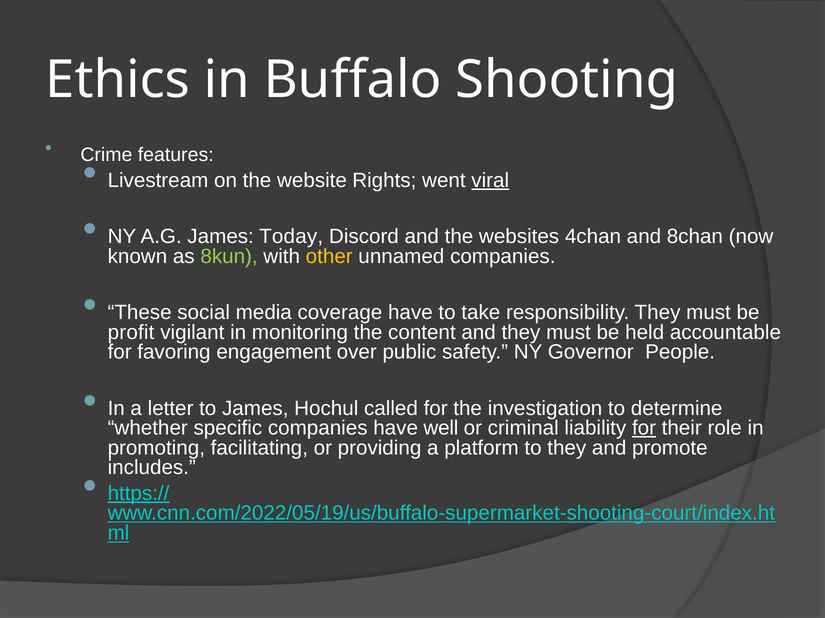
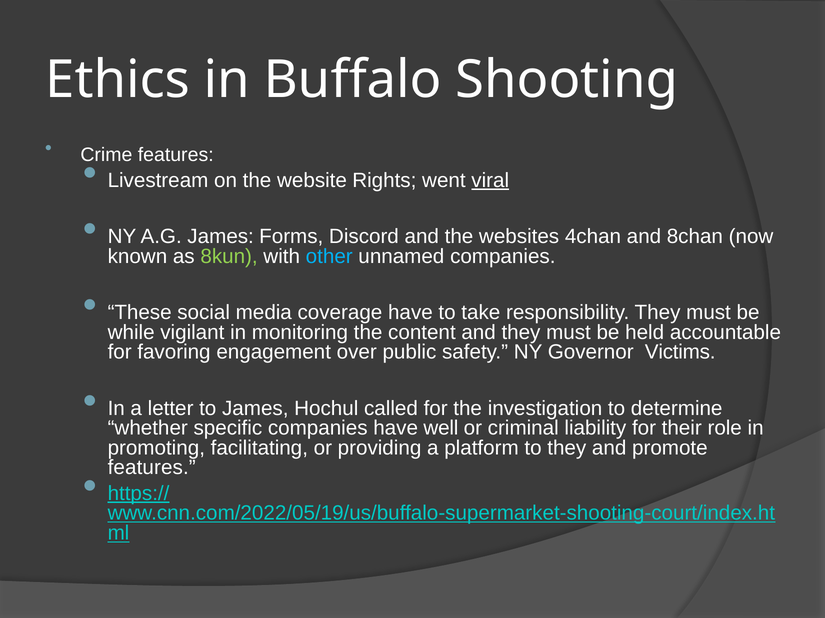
Today: Today -> Forms (291, 237)
other colour: yellow -> light blue (329, 257)
profit: profit -> while (131, 333)
People: People -> Victims (680, 352)
for underline: present -> none (644, 429)
includes: includes -> features (152, 468)
